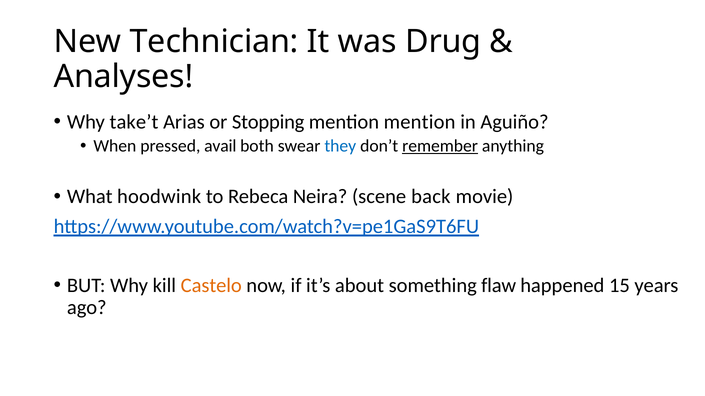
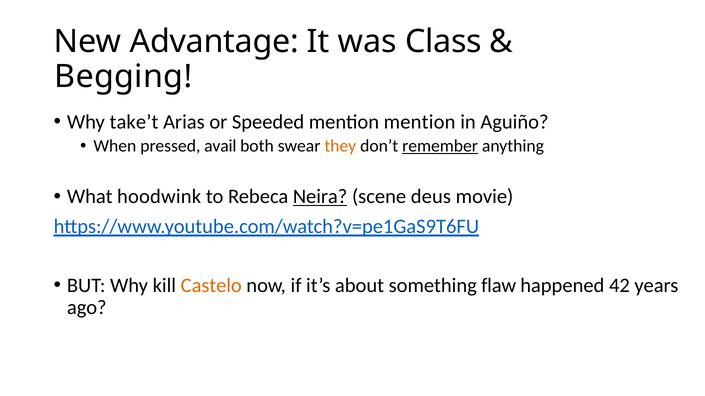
Technician: Technician -> Advantage (214, 42)
Drug: Drug -> Class (443, 42)
Analyses: Analyses -> Begging (123, 77)
Stopping: Stopping -> Speeded (268, 122)
they colour: blue -> orange (340, 146)
Neira underline: none -> present (320, 197)
back: back -> deus (431, 197)
15: 15 -> 42 (619, 286)
